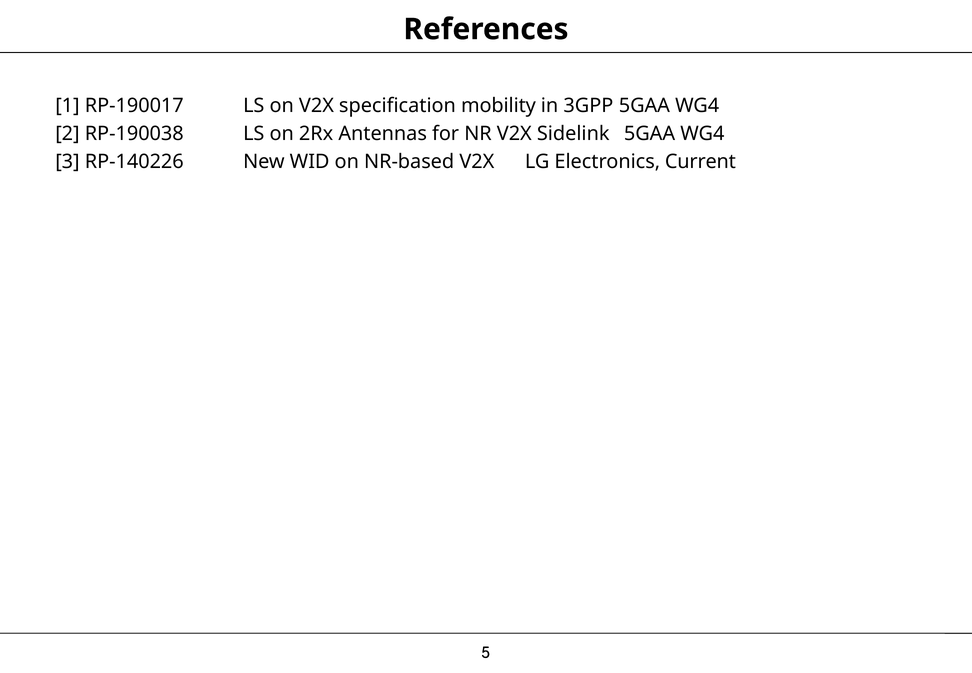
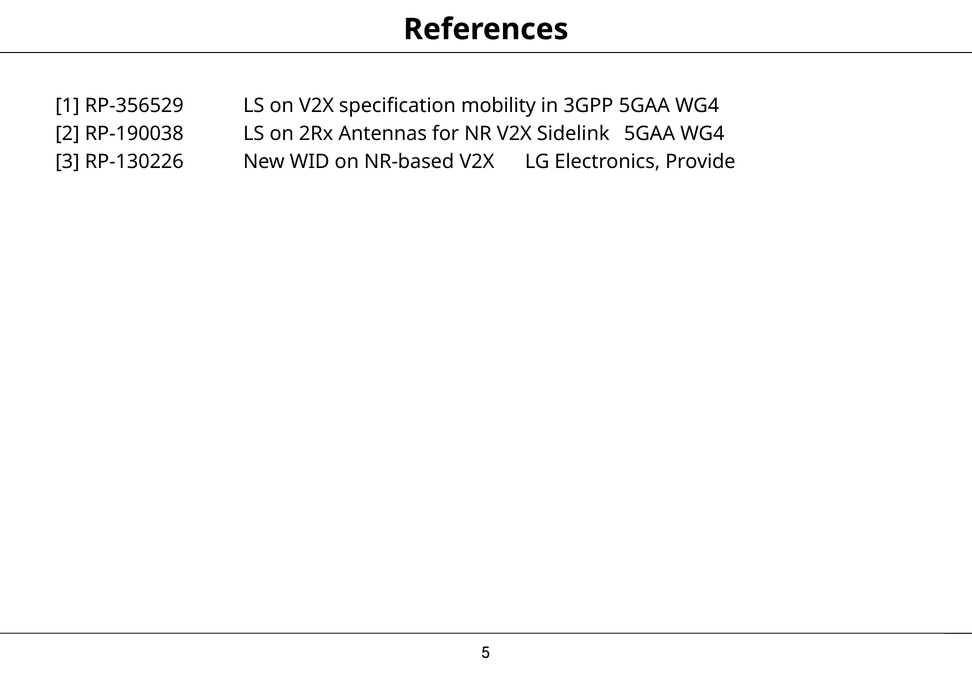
RP-190017: RP-190017 -> RP-356529 (134, 106)
RP-140226: RP-140226 -> RP-130226 (134, 162)
Current: Current -> Provide (700, 162)
